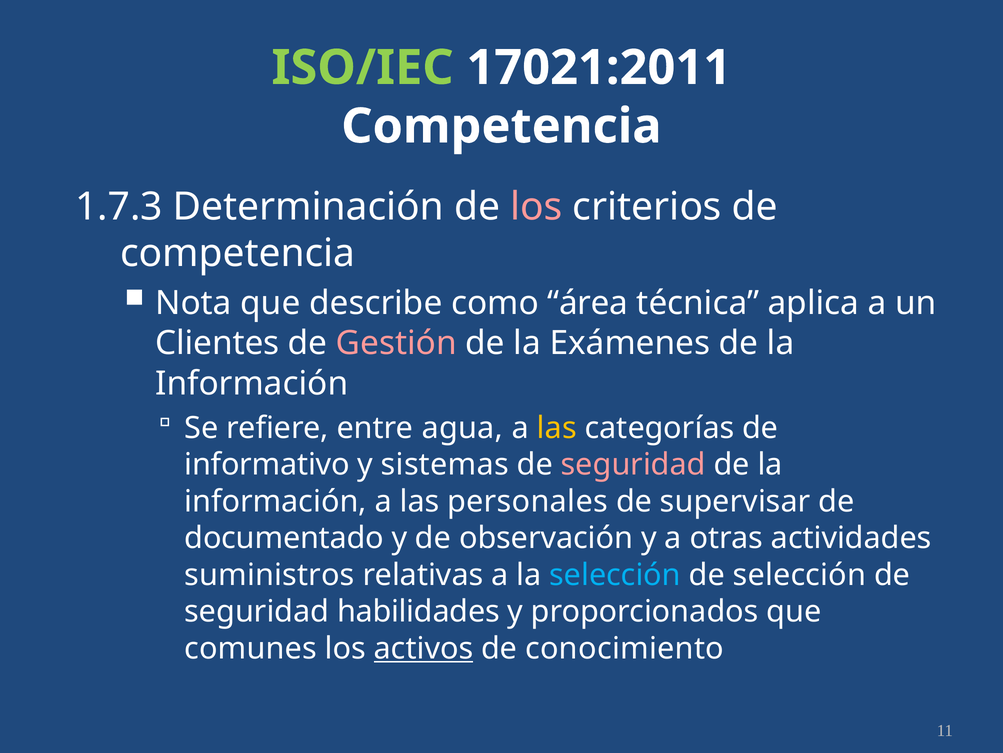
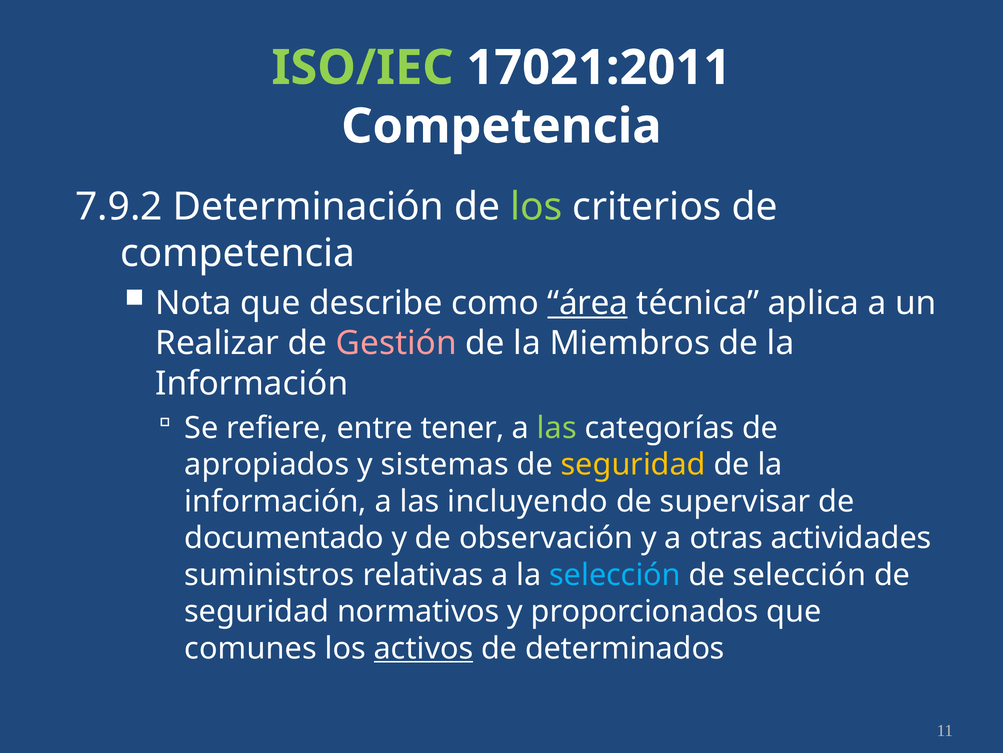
1.7.3: 1.7.3 -> 7.9.2 (119, 207)
los colour: pink -> light green (536, 207)
área underline: none -> present (588, 303)
Clientes: Clientes -> Realizar (217, 343)
Exámenes: Exámenes -> Miembros (630, 343)
agua: agua -> tener (463, 428)
las colour: yellow -> light green (557, 428)
informativo: informativo -> apropiados (267, 464)
seguridad colour: pink -> yellow (633, 464)
personales: personales -> incluyendo (528, 501)
habilidades: habilidades -> normativos (418, 611)
conocimiento: conocimiento -> determinados (625, 648)
